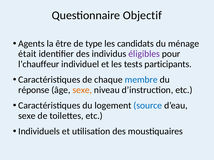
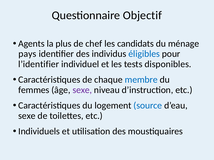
être: être -> plus (63, 44)
type: type -> chef (94, 44)
était: était -> pays (27, 54)
éligibles colour: purple -> blue (144, 54)
l’chauffeur: l’chauffeur -> l’identifier (39, 64)
participants: participants -> disponibles (168, 64)
réponse: réponse -> femmes (34, 90)
sexe colour: orange -> purple (82, 90)
